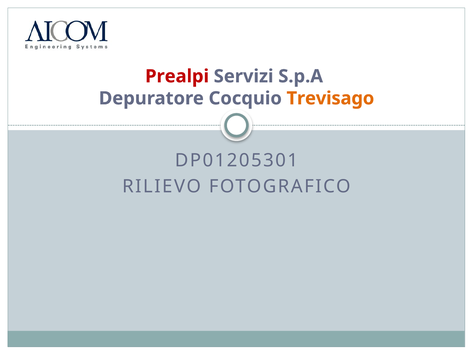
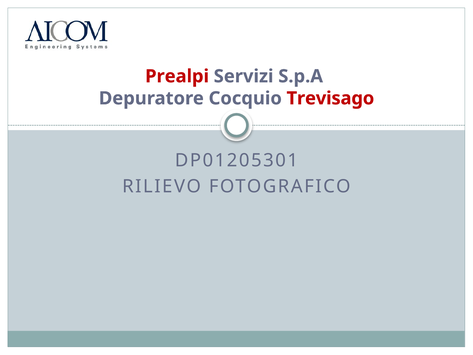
Trevisago colour: orange -> red (330, 98)
